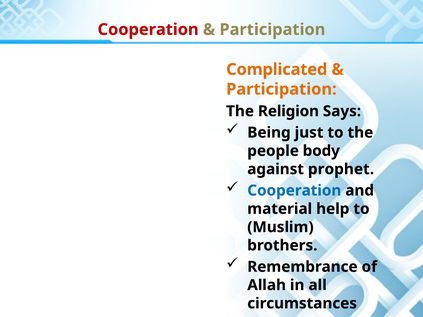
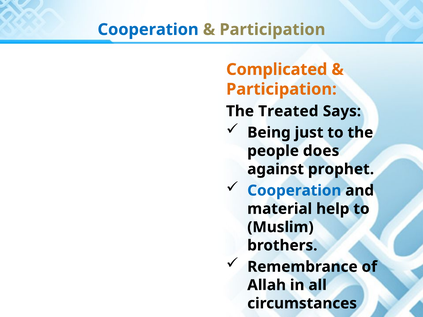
Cooperation colour: red -> blue (148, 30)
Religion: Religion -> Treated (288, 111)
body: body -> does (321, 151)
